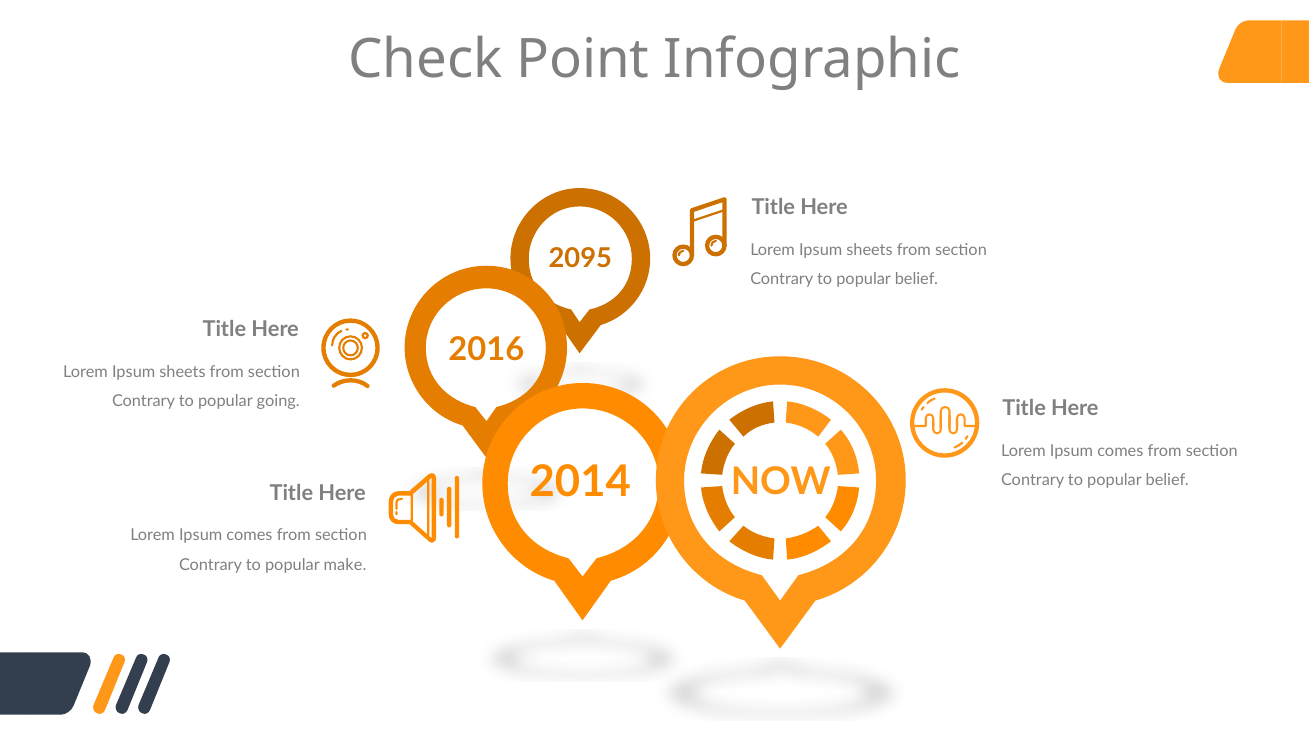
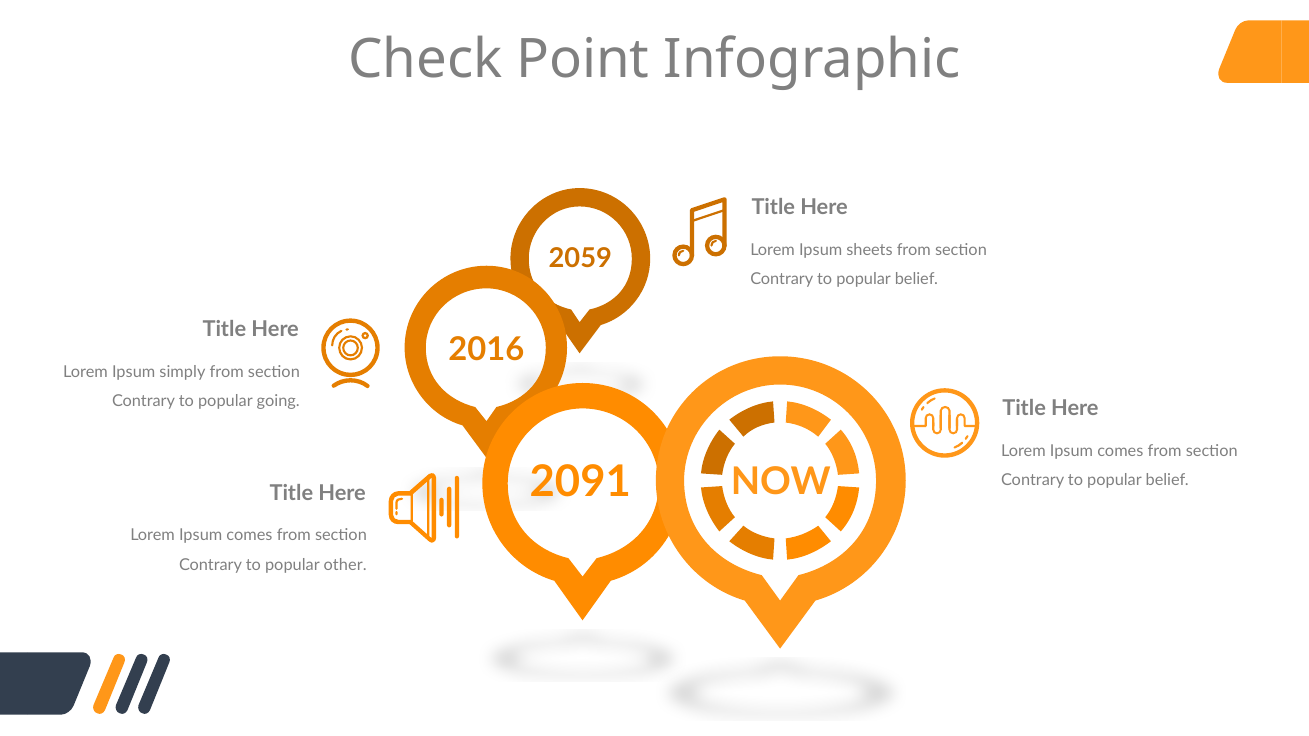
2095: 2095 -> 2059 (580, 259)
sheets: sheets -> simply (182, 372)
2014: 2014 -> 2091 (580, 483)
make: make -> other (345, 565)
